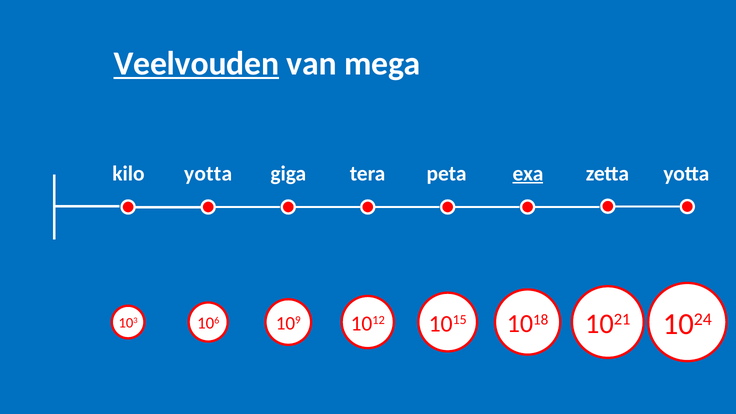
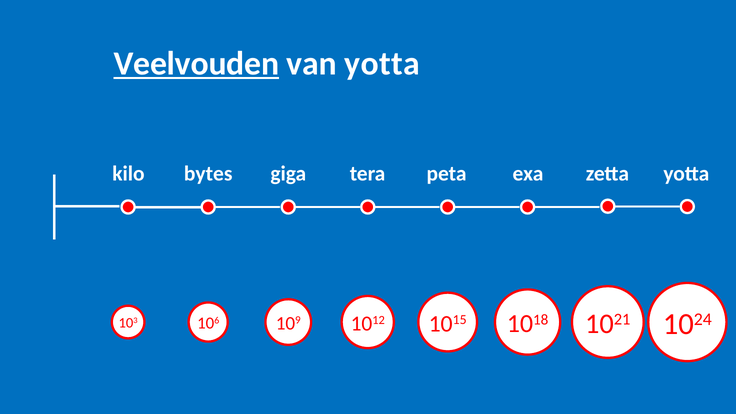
van mega: mega -> yotta (382, 63)
kilo yotta: yotta -> bytes (208, 173)
exa underline: present -> none (528, 173)
